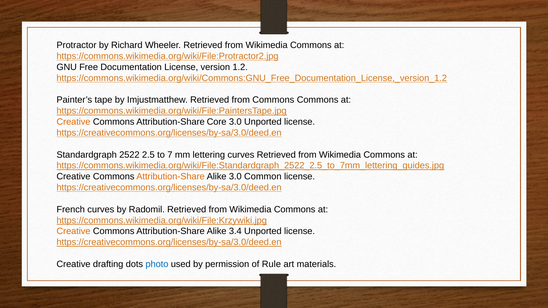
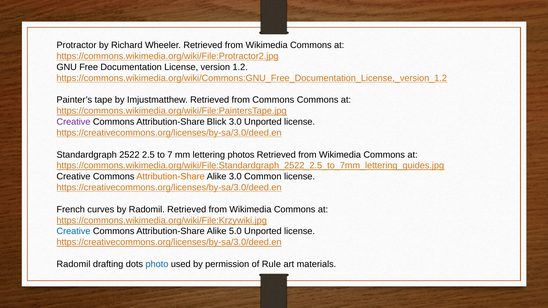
Creative colour: orange -> purple (74, 122)
Core: Core -> Blick (217, 122)
lettering curves: curves -> photos (241, 155)
Creative colour: orange -> blue (74, 231)
3.4: 3.4 -> 5.0 (235, 231)
Creative: Creative -> Radomil (73, 264)
